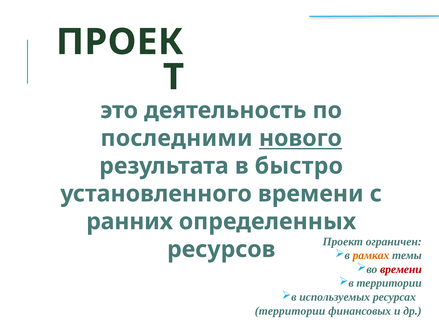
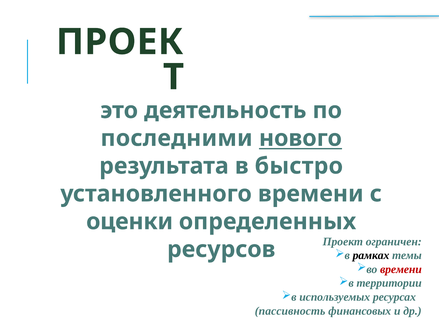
ранних: ранних -> оценки (130, 222)
рамках colour: orange -> black (371, 256)
территории: территории -> пассивность (290, 311)
